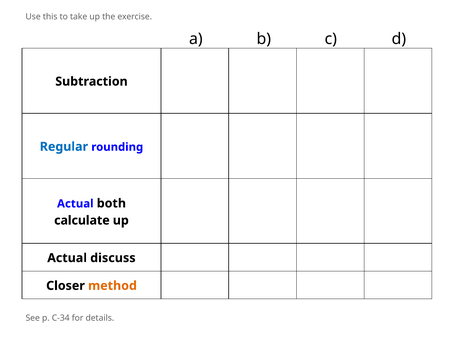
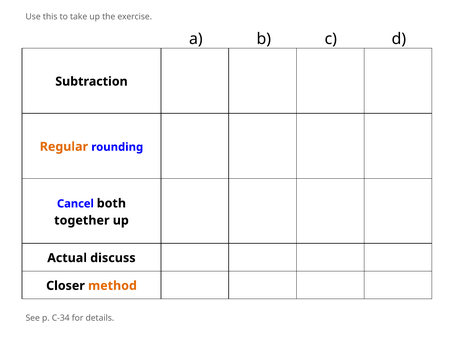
Regular colour: blue -> orange (64, 146)
Actual: Actual -> Cancel (75, 203)
calculate: calculate -> together (82, 220)
